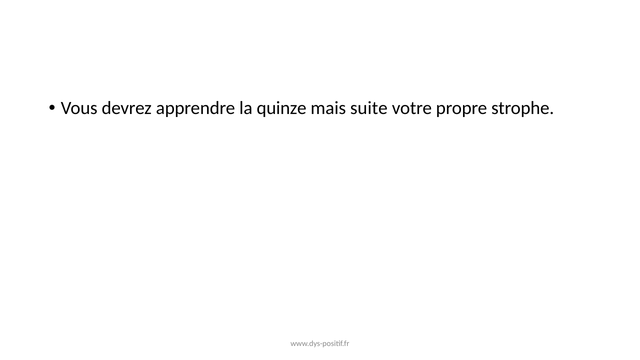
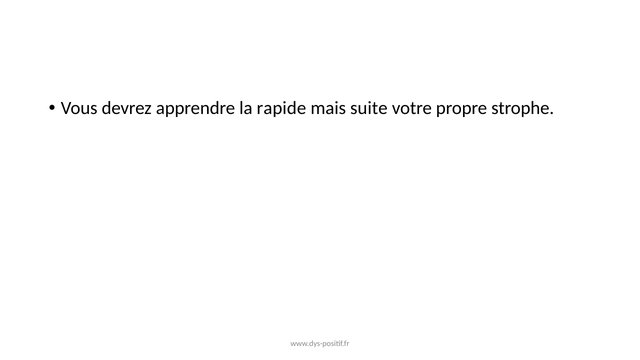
quinze: quinze -> rapide (281, 108)
